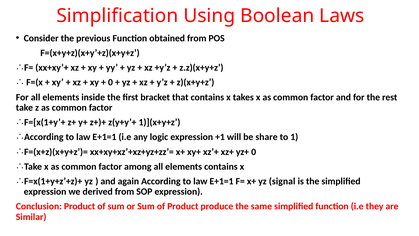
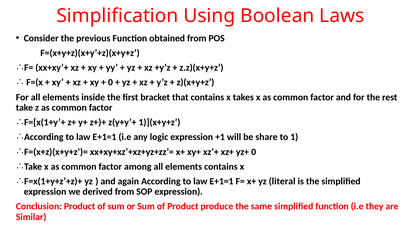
signal: signal -> literal (282, 181)
